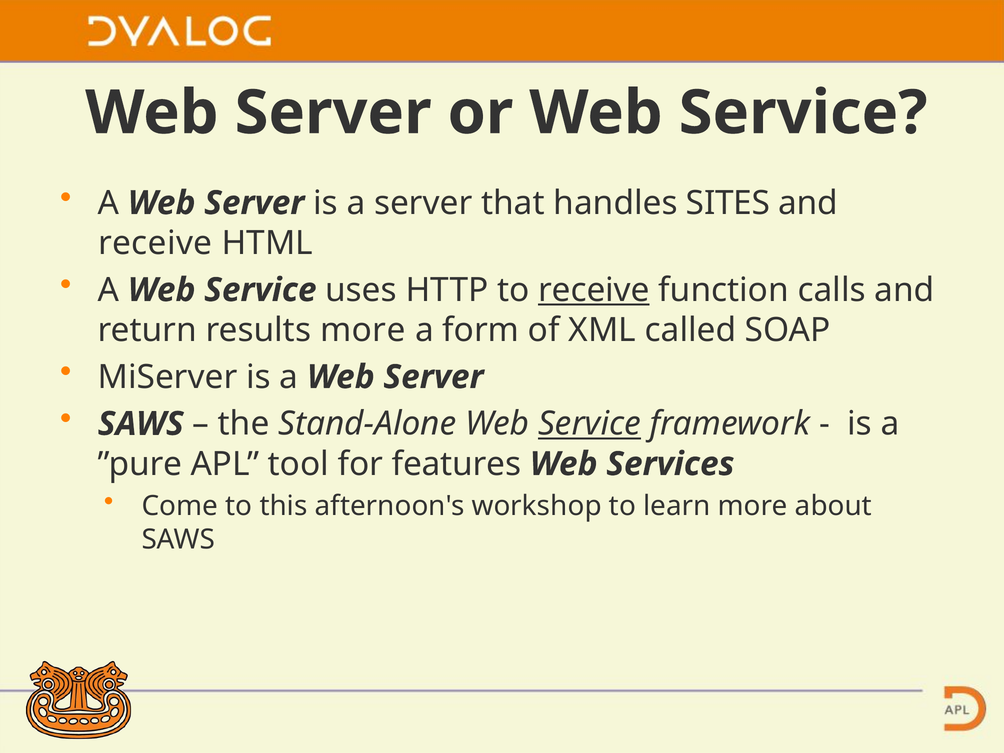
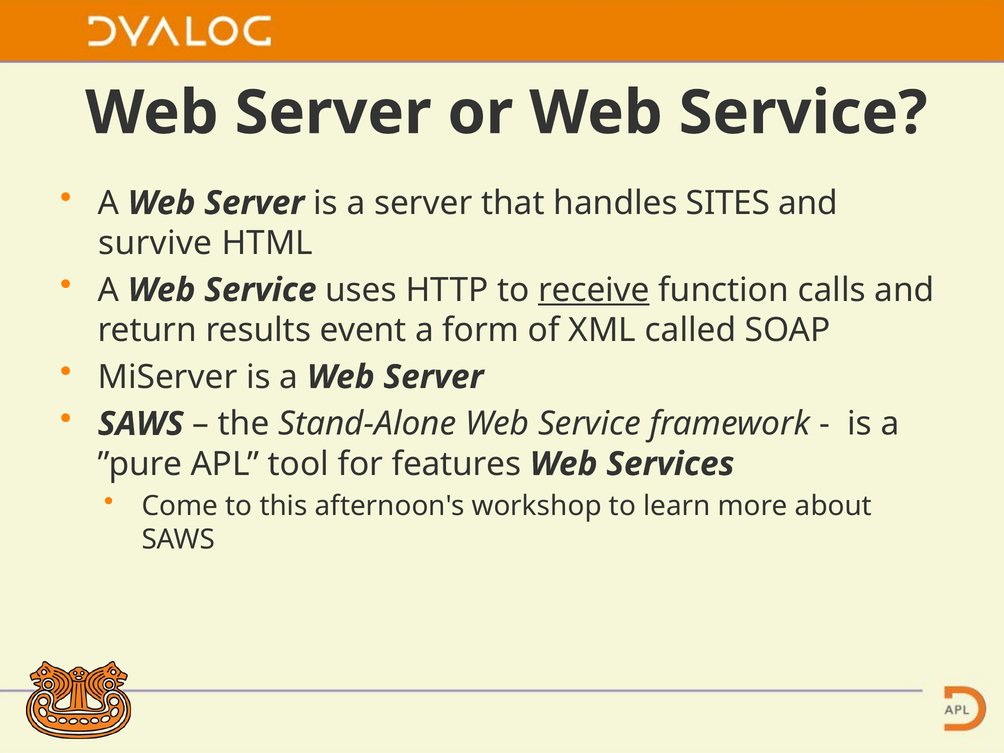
receive: receive -> survive (155, 243)
results more: more -> event (363, 330)
Service underline: present -> none (590, 424)
